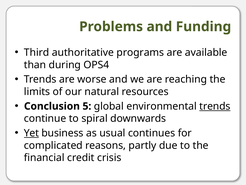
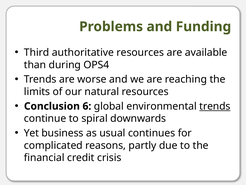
authoritative programs: programs -> resources (140, 52)
5: 5 -> 6 (87, 106)
Yet underline: present -> none (31, 133)
